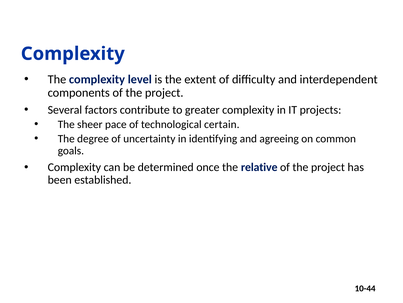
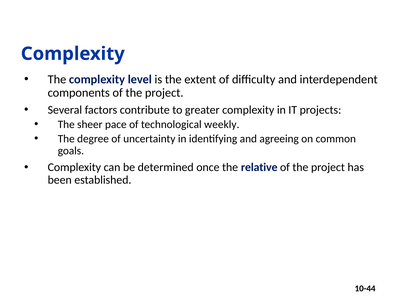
certain: certain -> weekly (222, 124)
